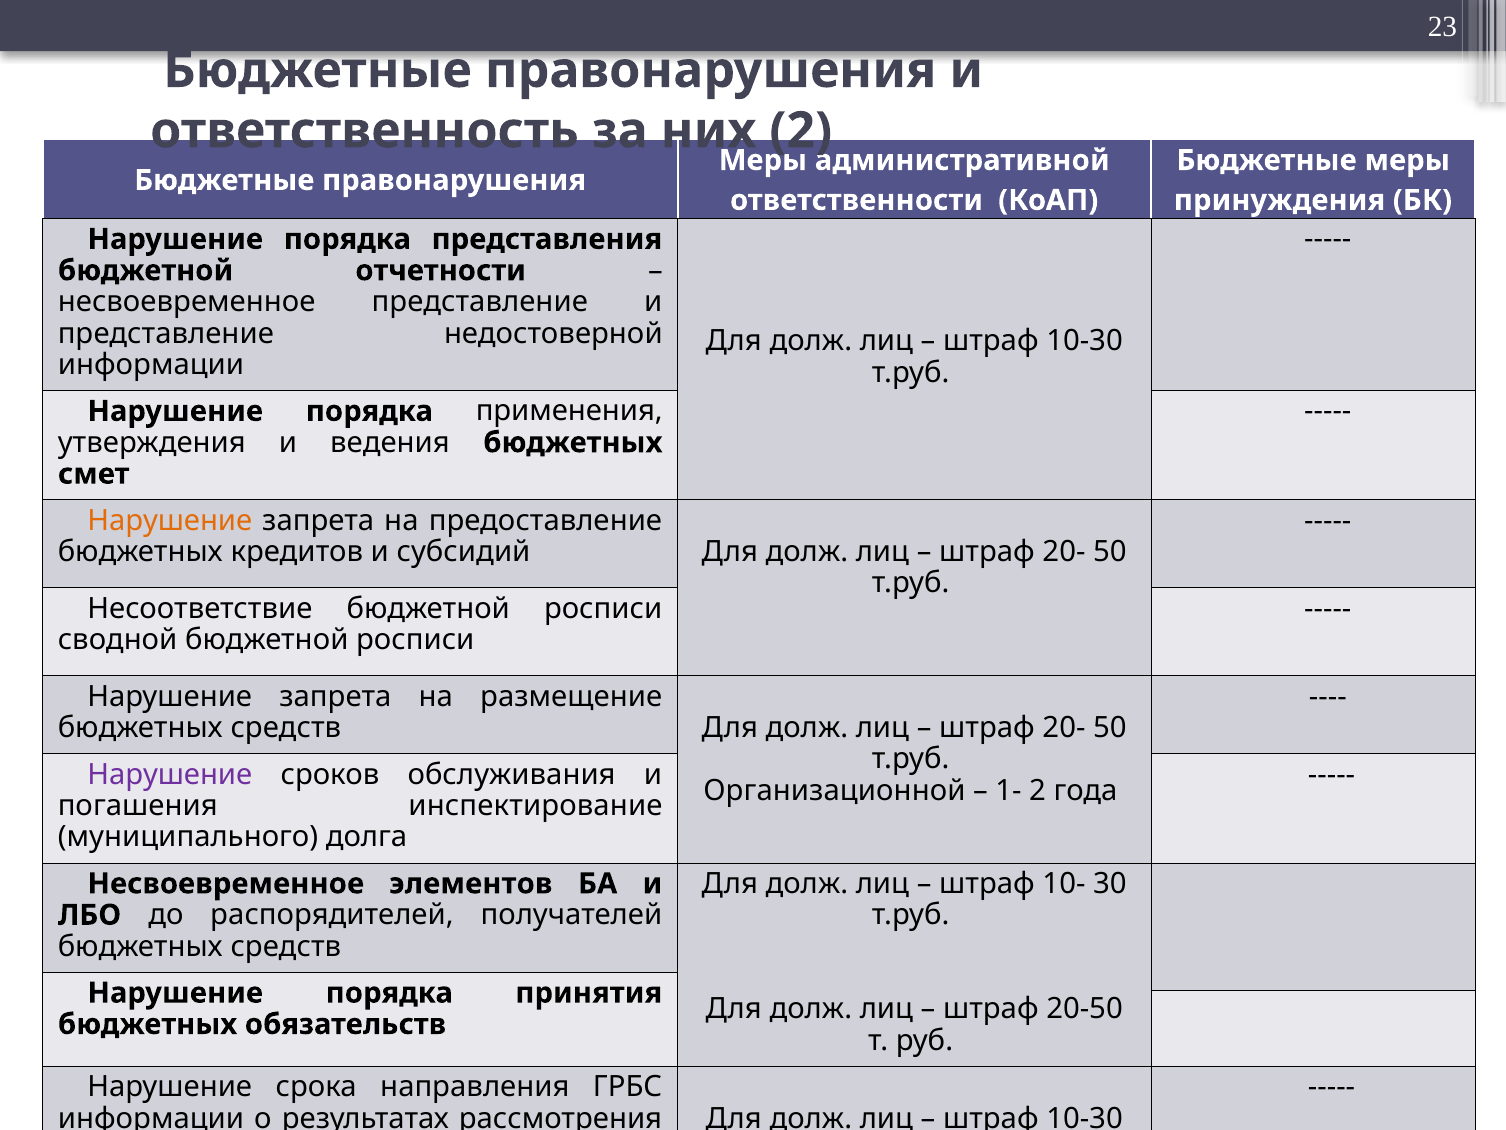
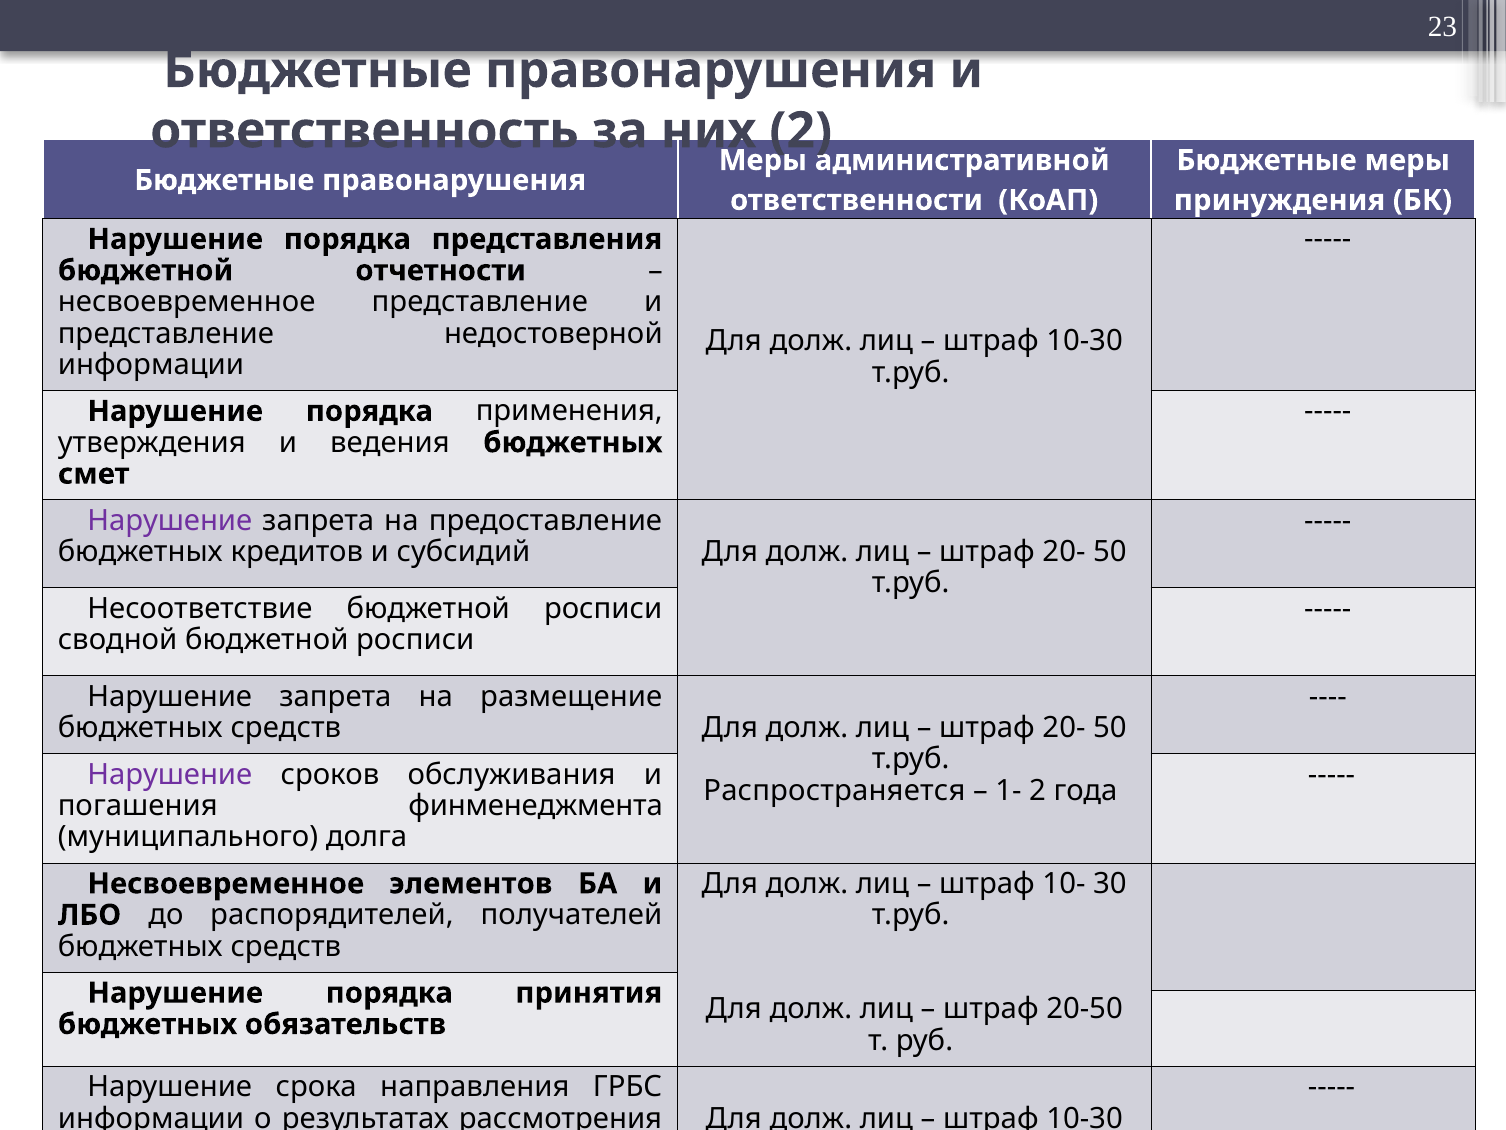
Нарушение colour: orange -> purple (170, 520)
Организационной: Организационной -> Распространяется (834, 790)
инспектирование: инспектирование -> финменеджмента (536, 805)
